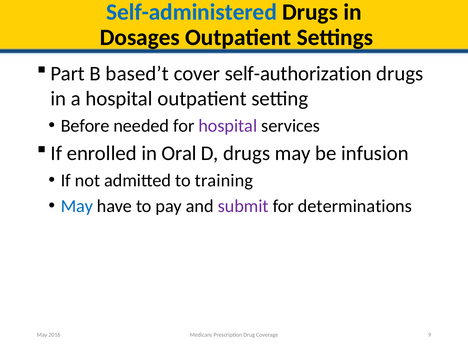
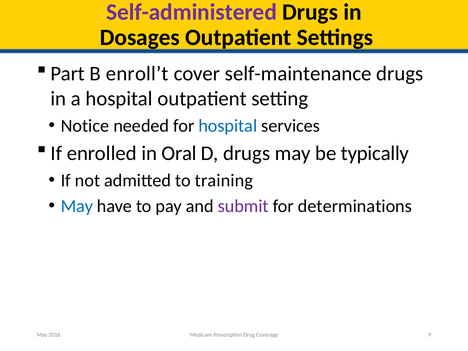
Self-administered colour: blue -> purple (191, 12)
based’t: based’t -> enroll’t (137, 74)
self-authorization: self-authorization -> self-maintenance (298, 74)
Before: Before -> Notice (85, 126)
hospital colour: purple -> blue (228, 126)
infusion: infusion -> typically (375, 153)
